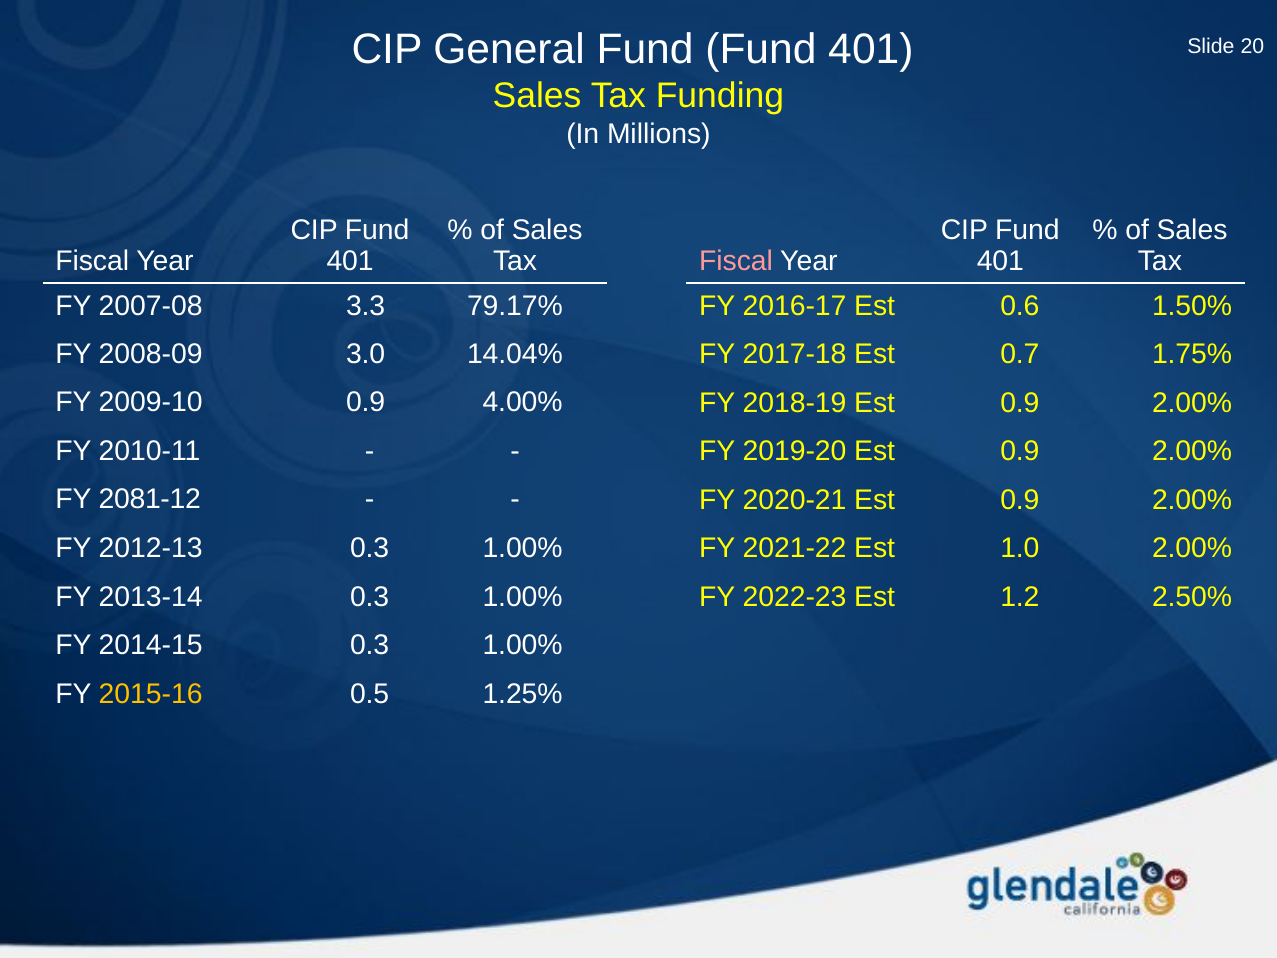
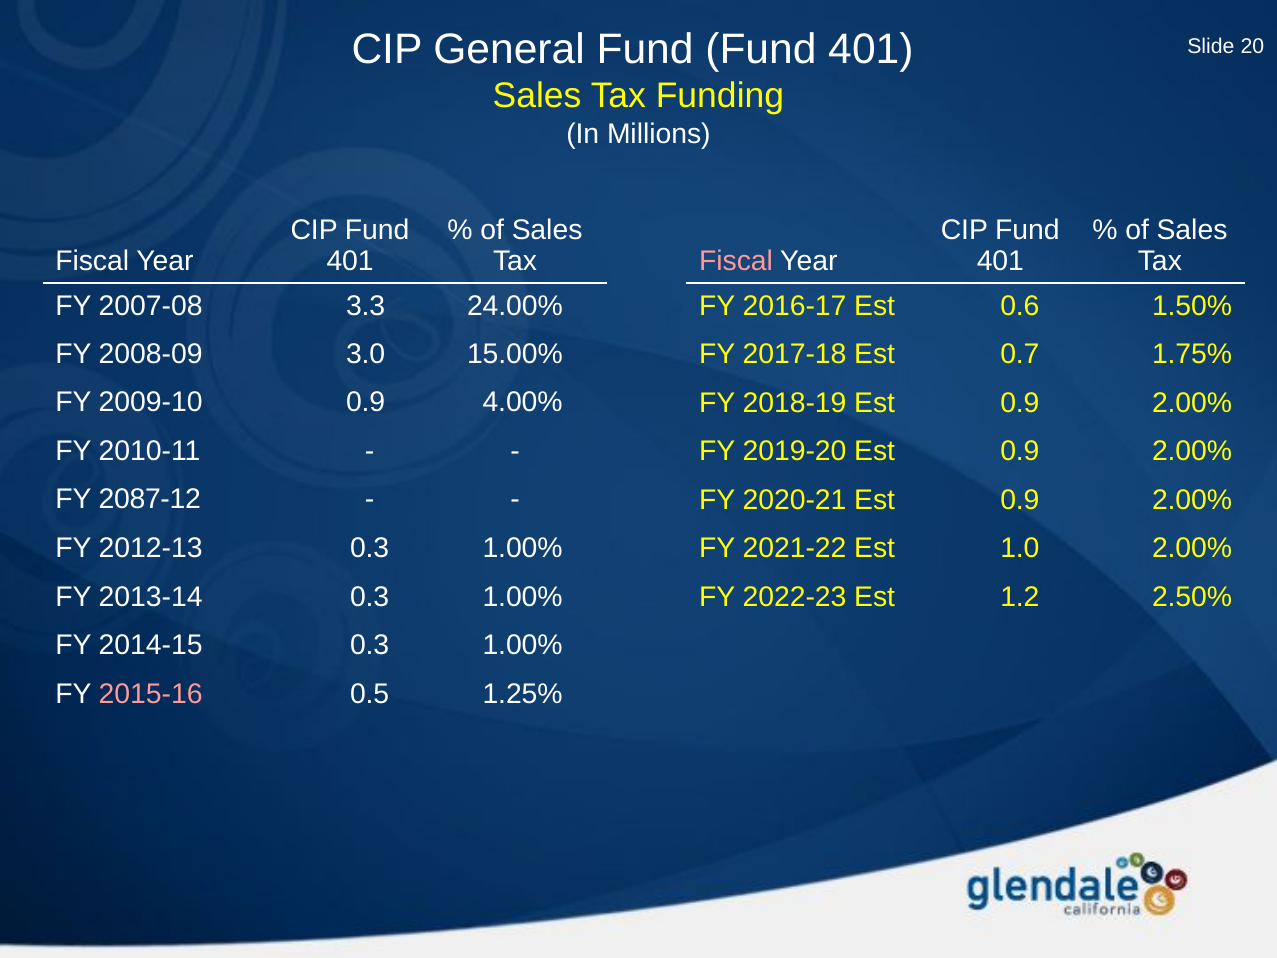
79.17%: 79.17% -> 24.00% (515, 306)
14.04%: 14.04% -> 15.00% (515, 354)
2081-12: 2081-12 -> 2087-12 (150, 499)
2015-16 colour: yellow -> pink (151, 694)
